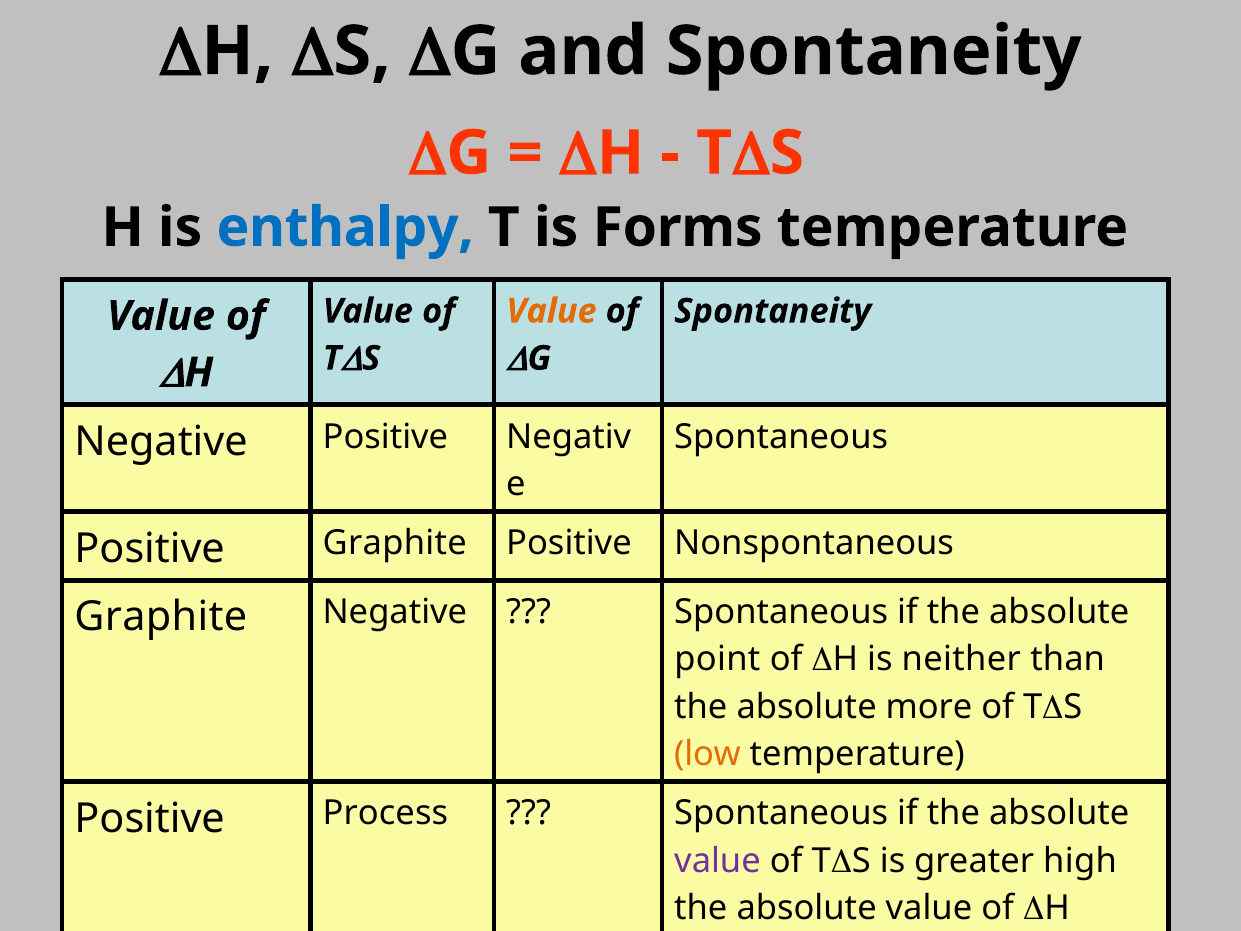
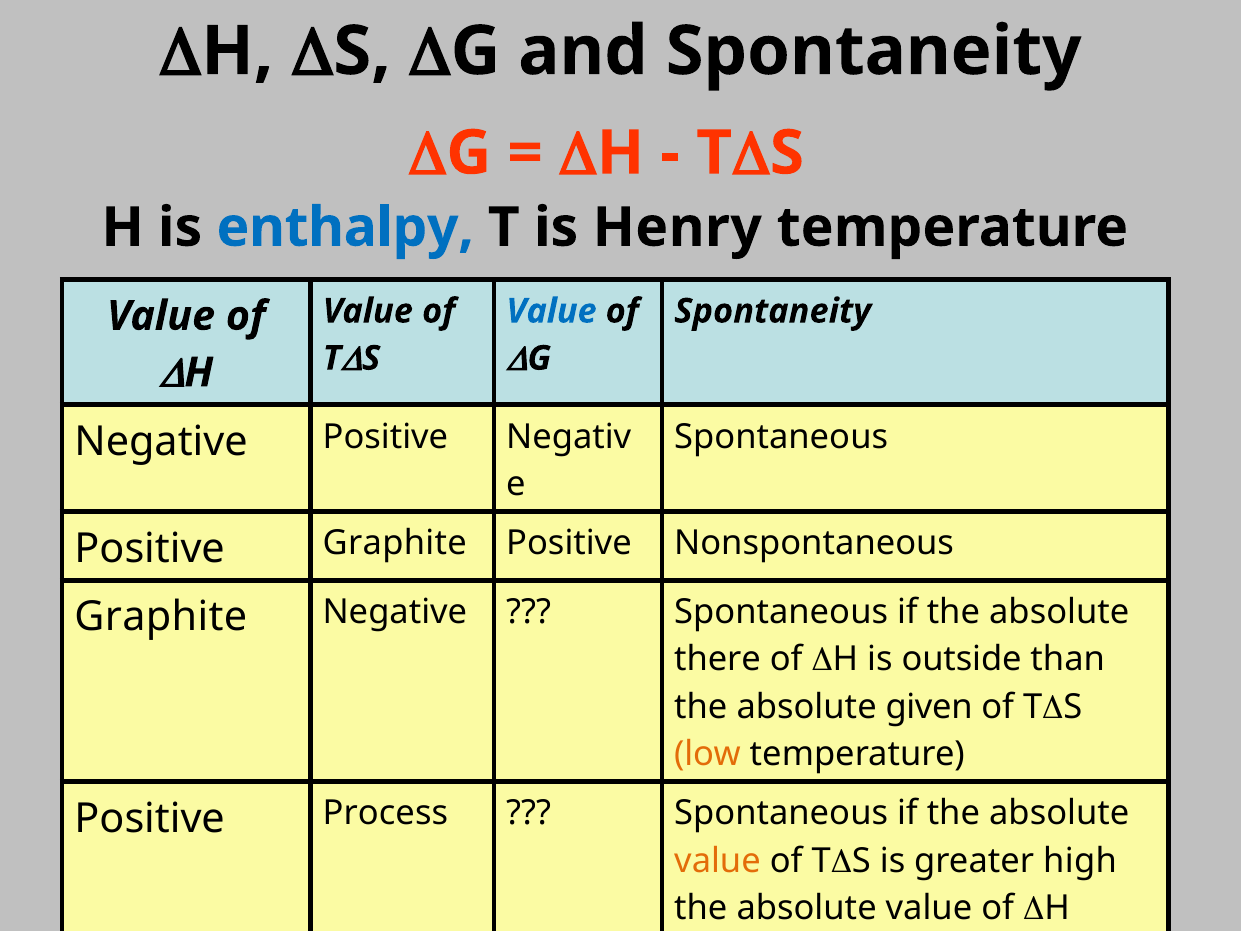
Forms: Forms -> Henry (677, 228)
Value colour: orange -> blue (551, 311)
point: point -> there (718, 659)
neither: neither -> outside (962, 659)
more: more -> given (929, 706)
value colour: purple -> orange (718, 860)
